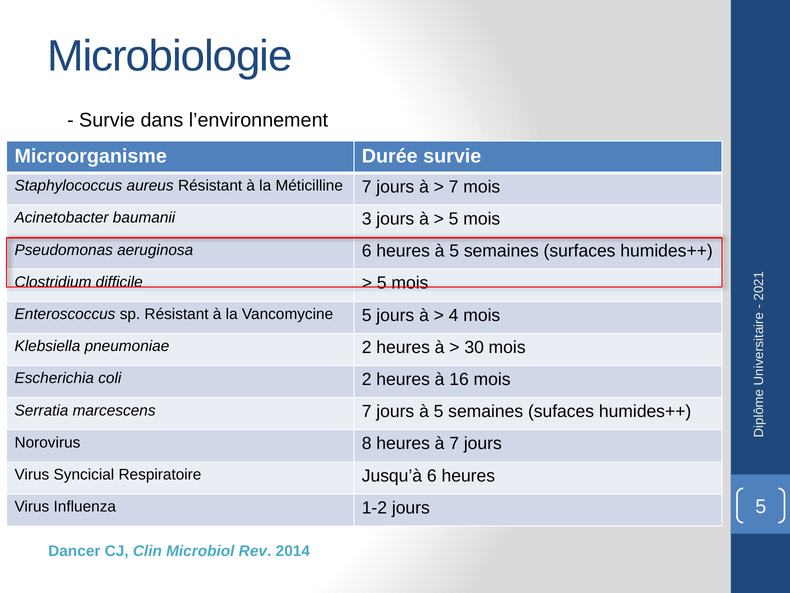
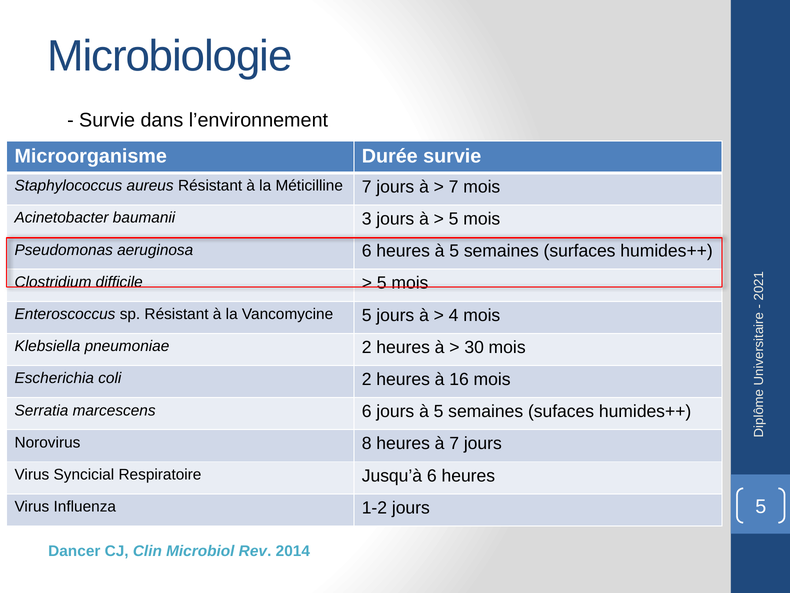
marcescens 7: 7 -> 6 (367, 411)
